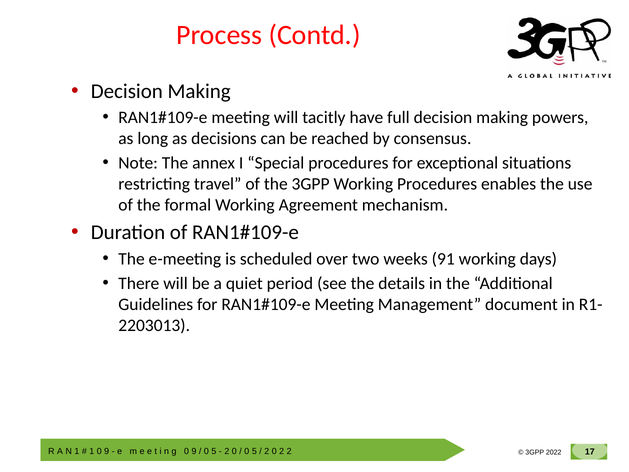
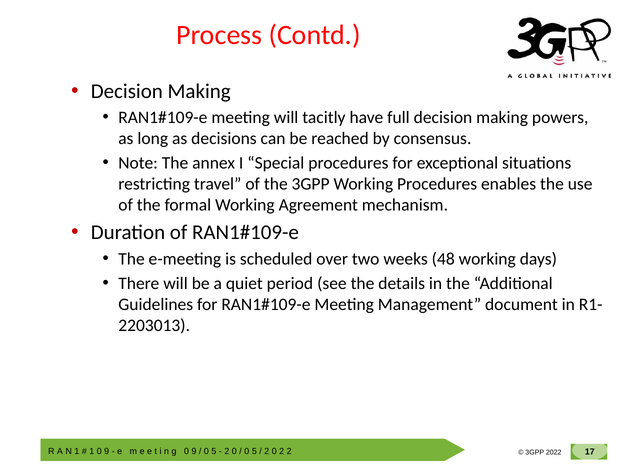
91: 91 -> 48 (443, 259)
